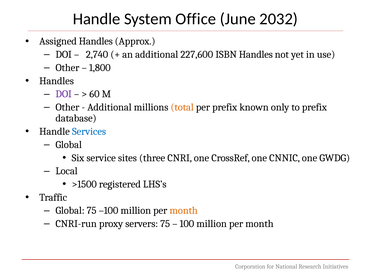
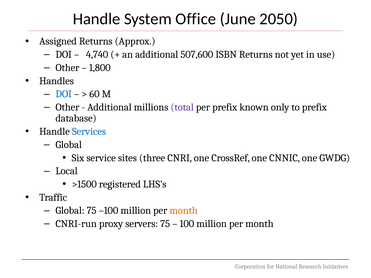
2032: 2032 -> 2050 (279, 19)
Assigned Handles: Handles -> Returns (96, 41)
2,740: 2,740 -> 4,740 (97, 55)
227,600: 227,600 -> 507,600 (197, 55)
ISBN Handles: Handles -> Returns (256, 55)
DOI colour: purple -> blue (64, 94)
total colour: orange -> purple (182, 107)
